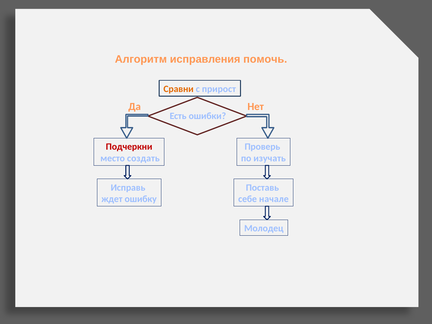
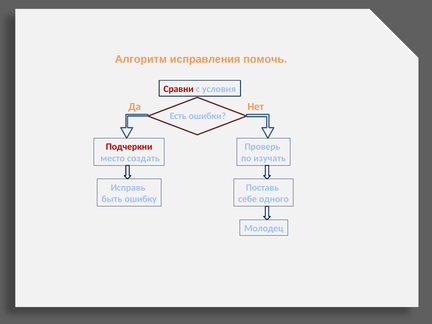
Сравни colour: orange -> red (179, 89)
прирост: прирост -> условия (219, 89)
ждет: ждет -> быть (112, 199)
начале: начале -> одного (274, 199)
